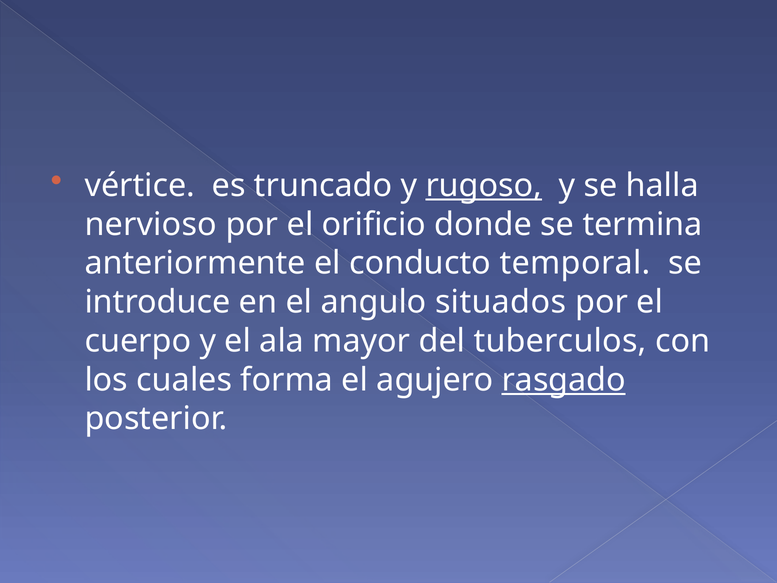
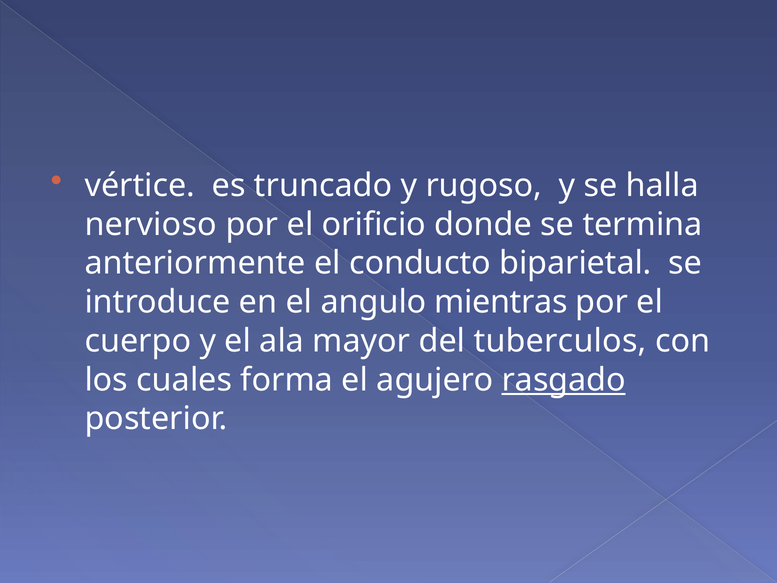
rugoso underline: present -> none (484, 185)
temporal: temporal -> biparietal (575, 263)
situados: situados -> mientras (501, 302)
